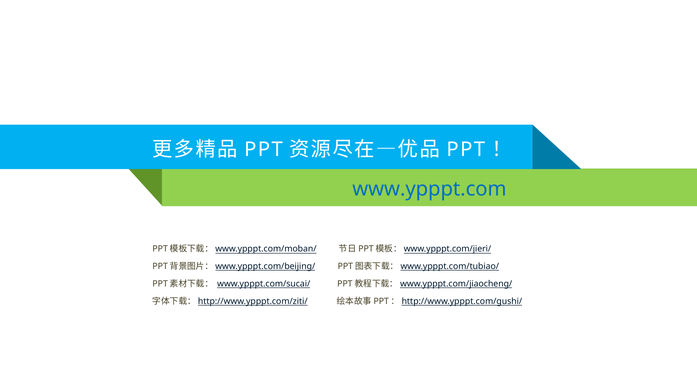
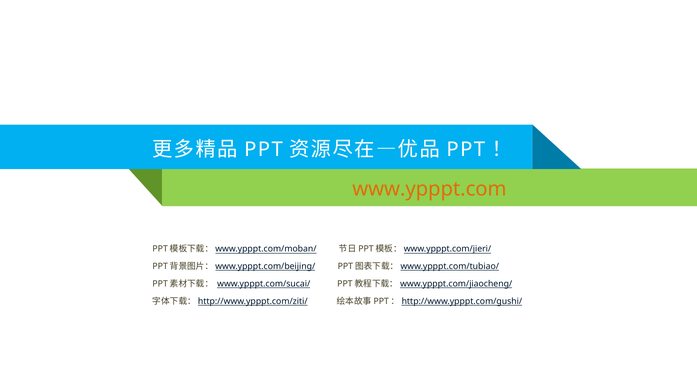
www.ypppt.com colour: blue -> orange (429, 189)
